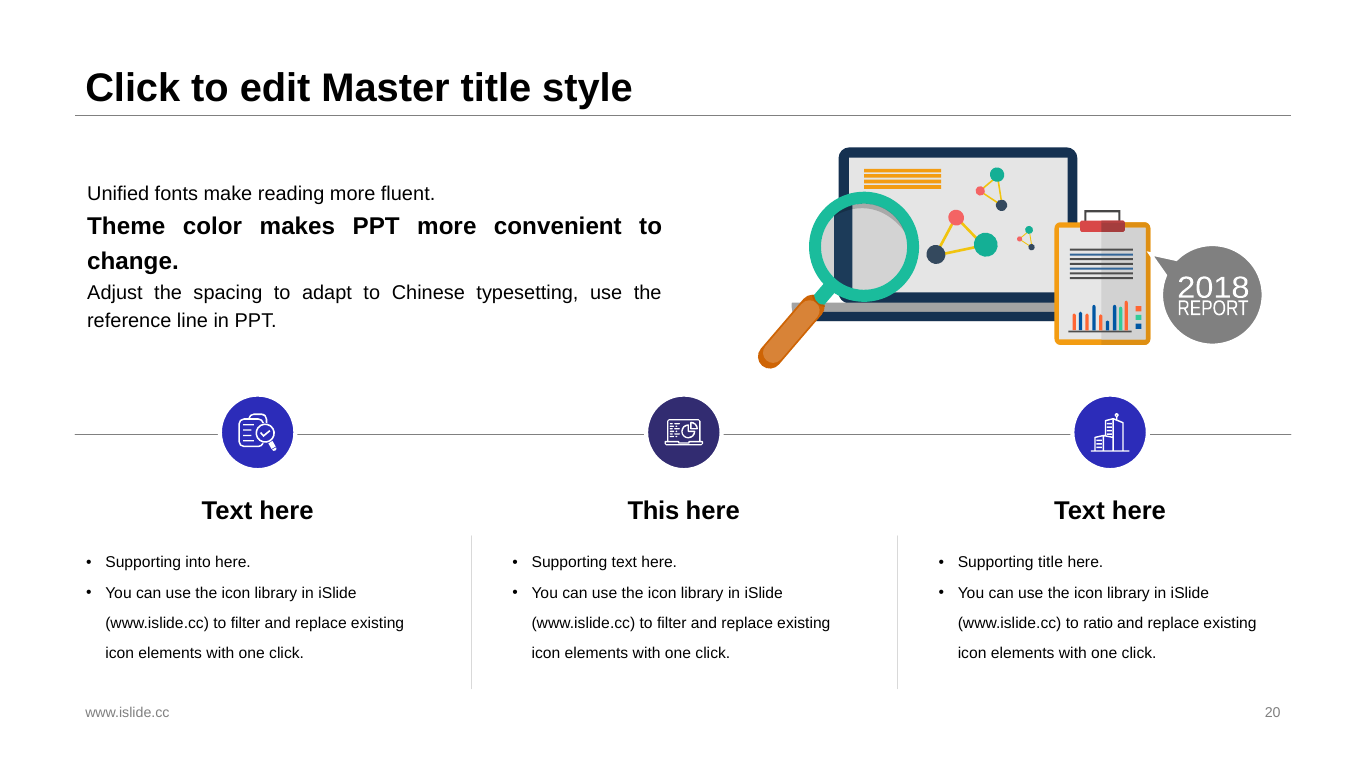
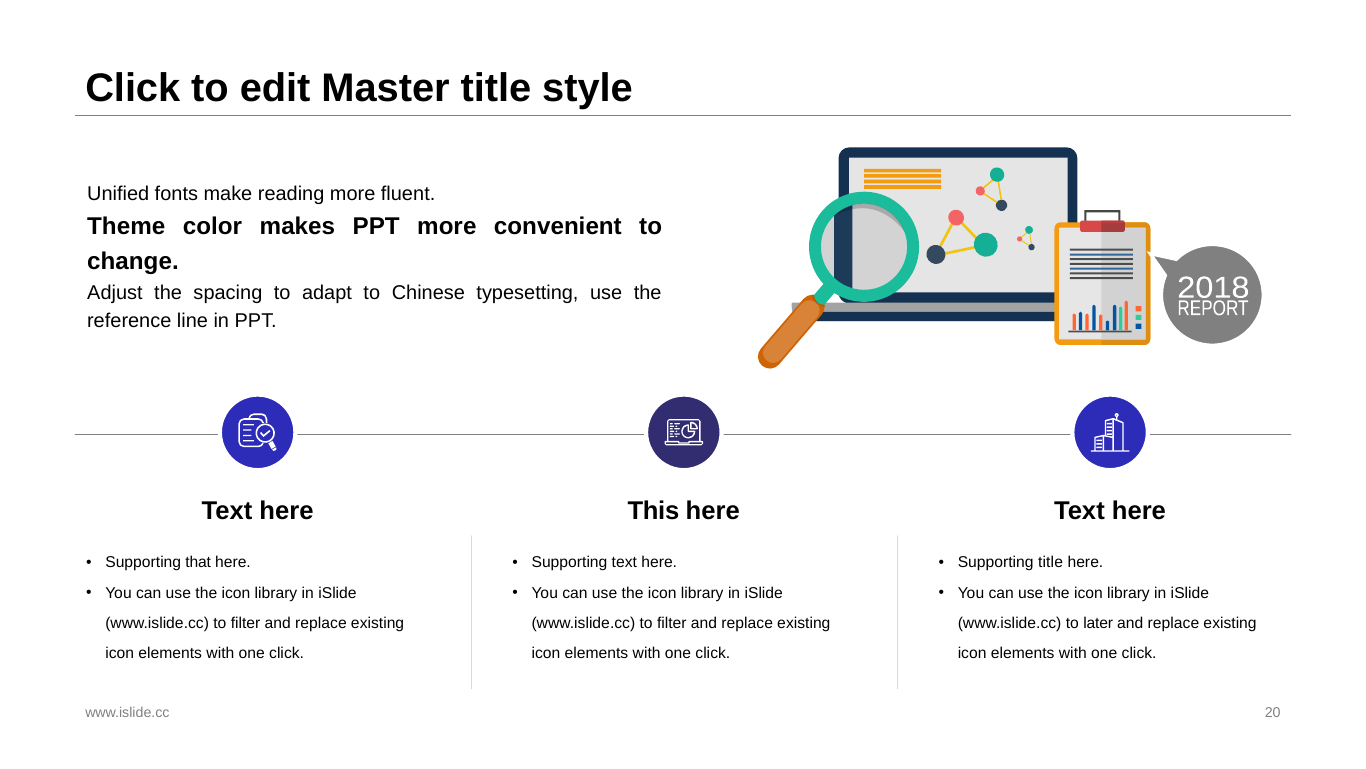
into: into -> that (198, 562)
ratio: ratio -> later (1098, 623)
